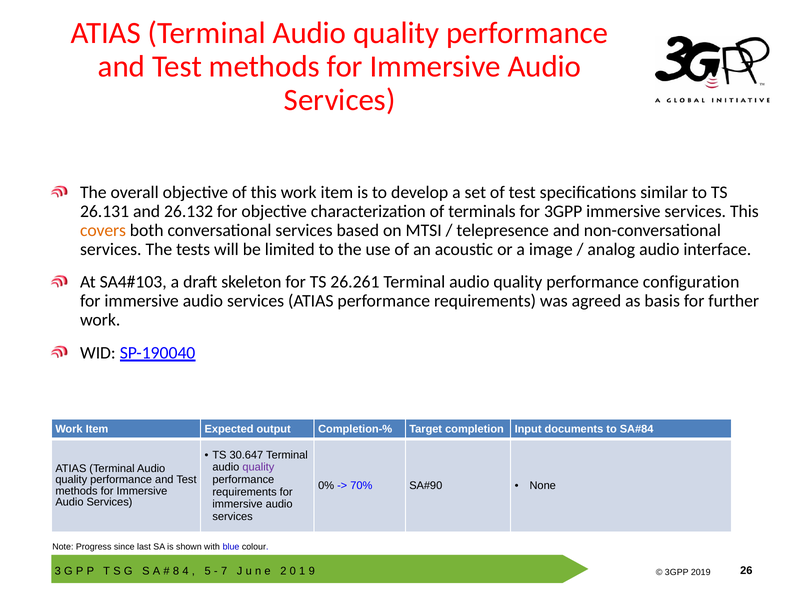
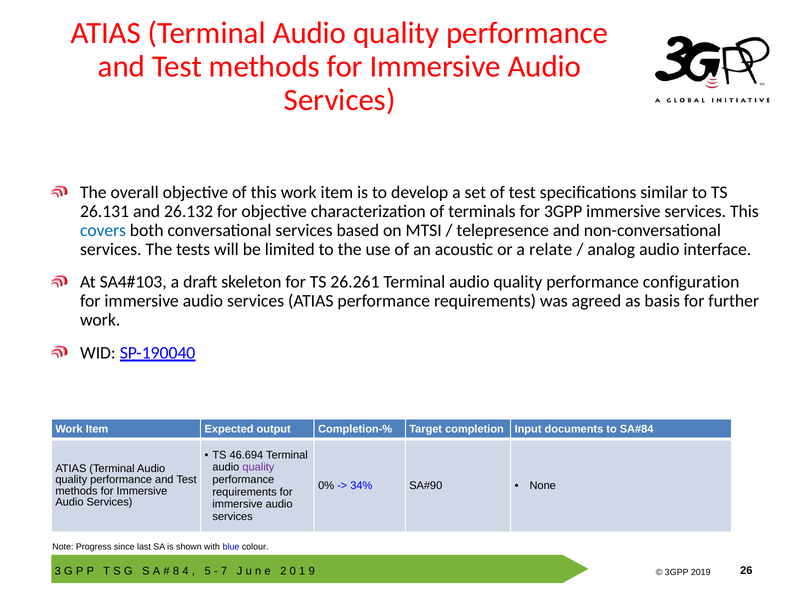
covers colour: orange -> blue (103, 230)
image: image -> relate (551, 250)
30.647: 30.647 -> 46.694 (246, 455)
70%: 70% -> 34% (361, 485)
